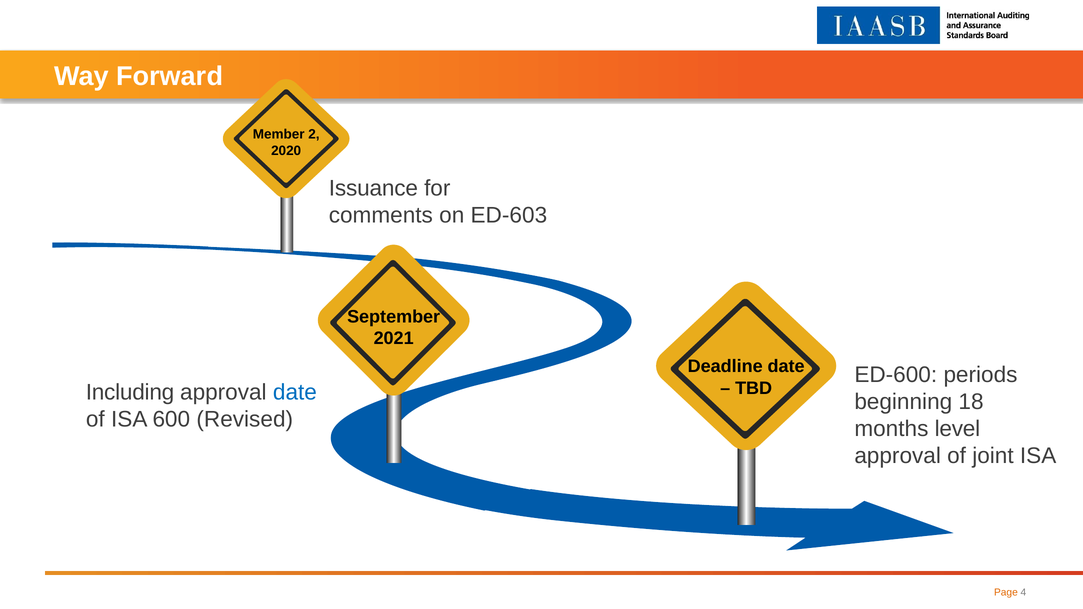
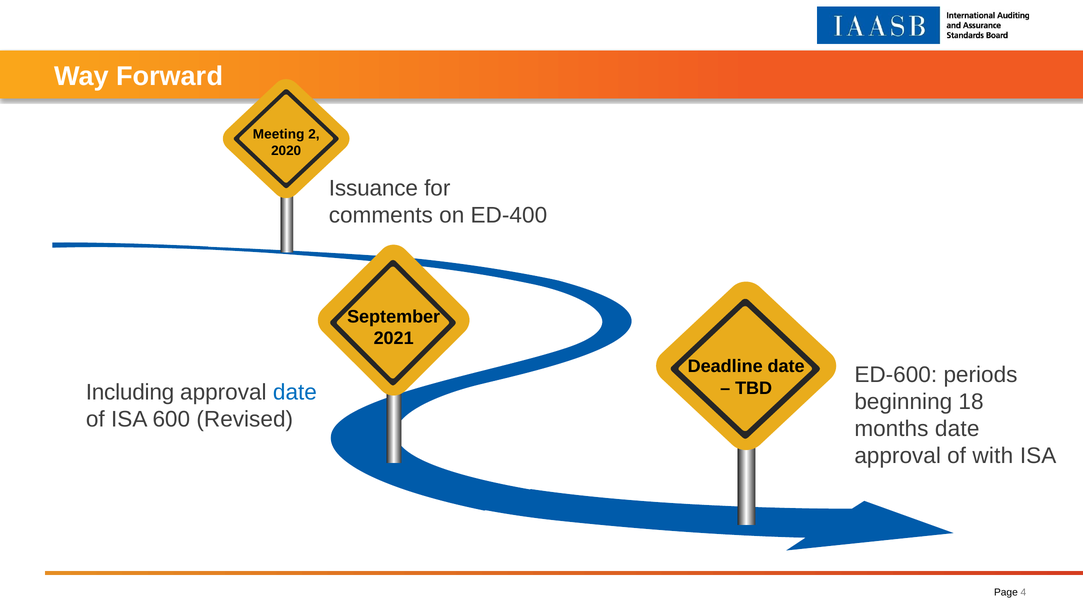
Member: Member -> Meeting (279, 134)
ED-603: ED-603 -> ED-400 (509, 215)
months level: level -> date (957, 429)
joint: joint -> with (993, 456)
Page colour: orange -> black (1006, 593)
